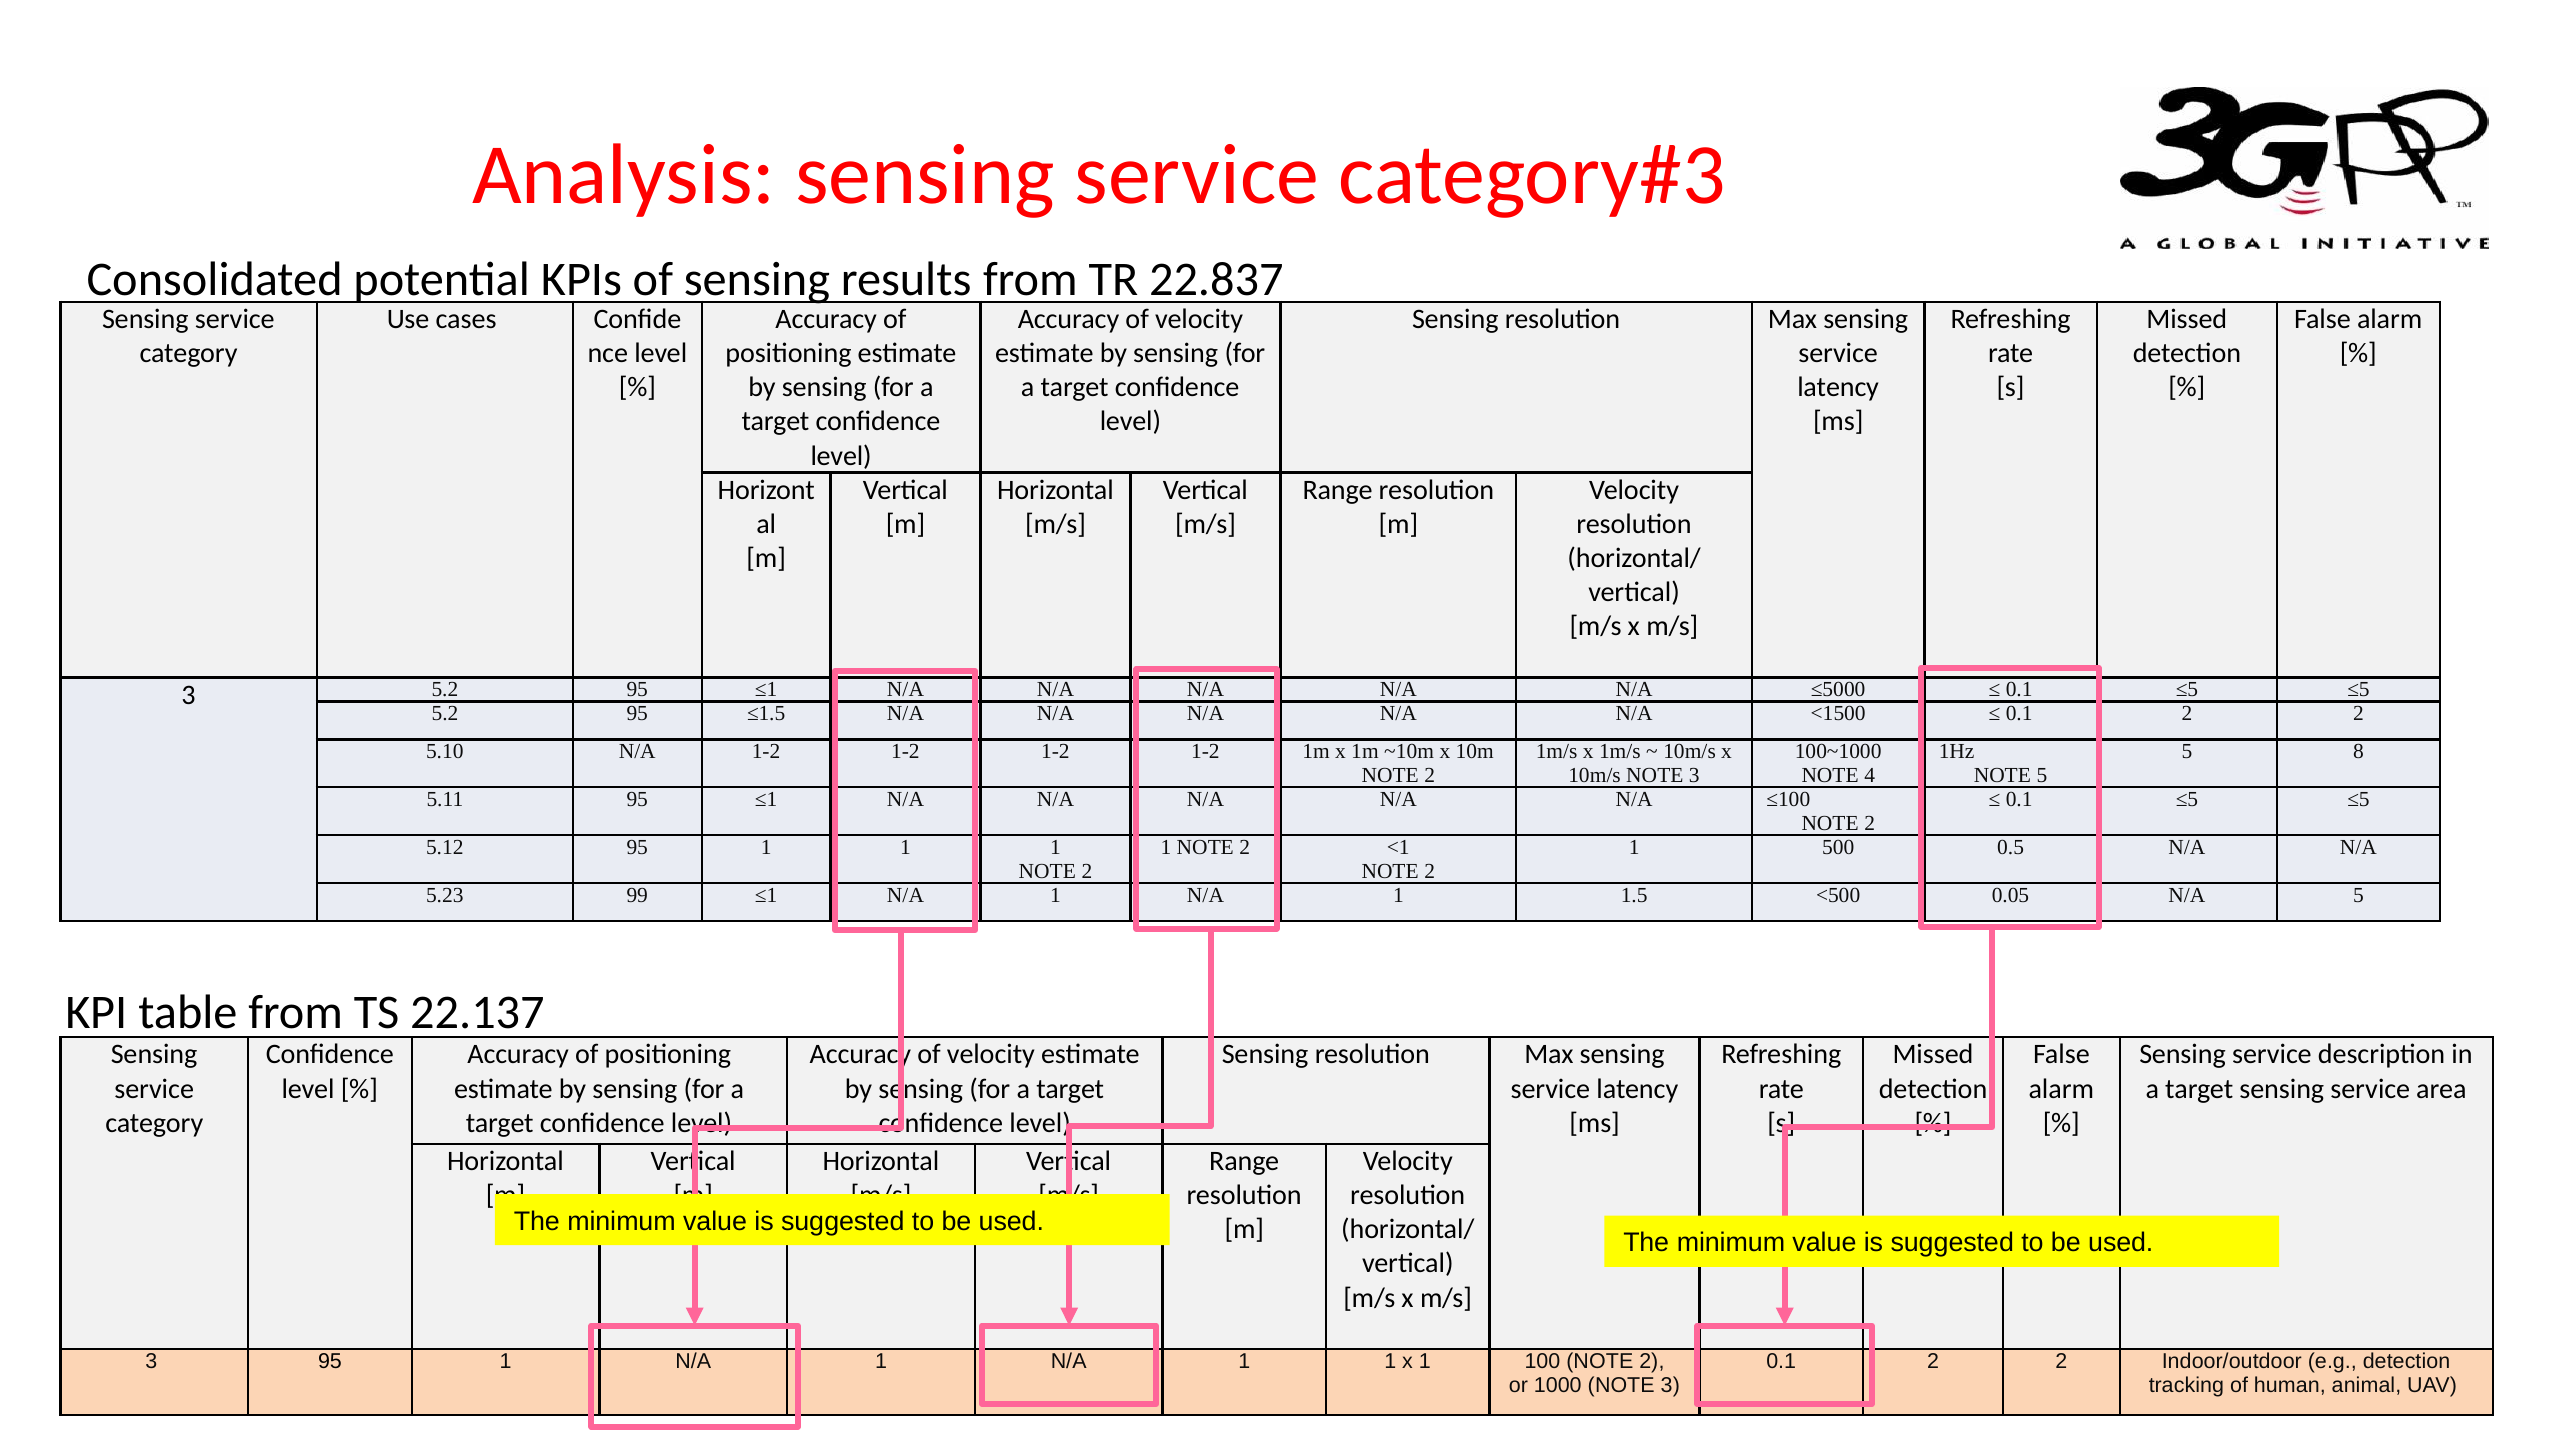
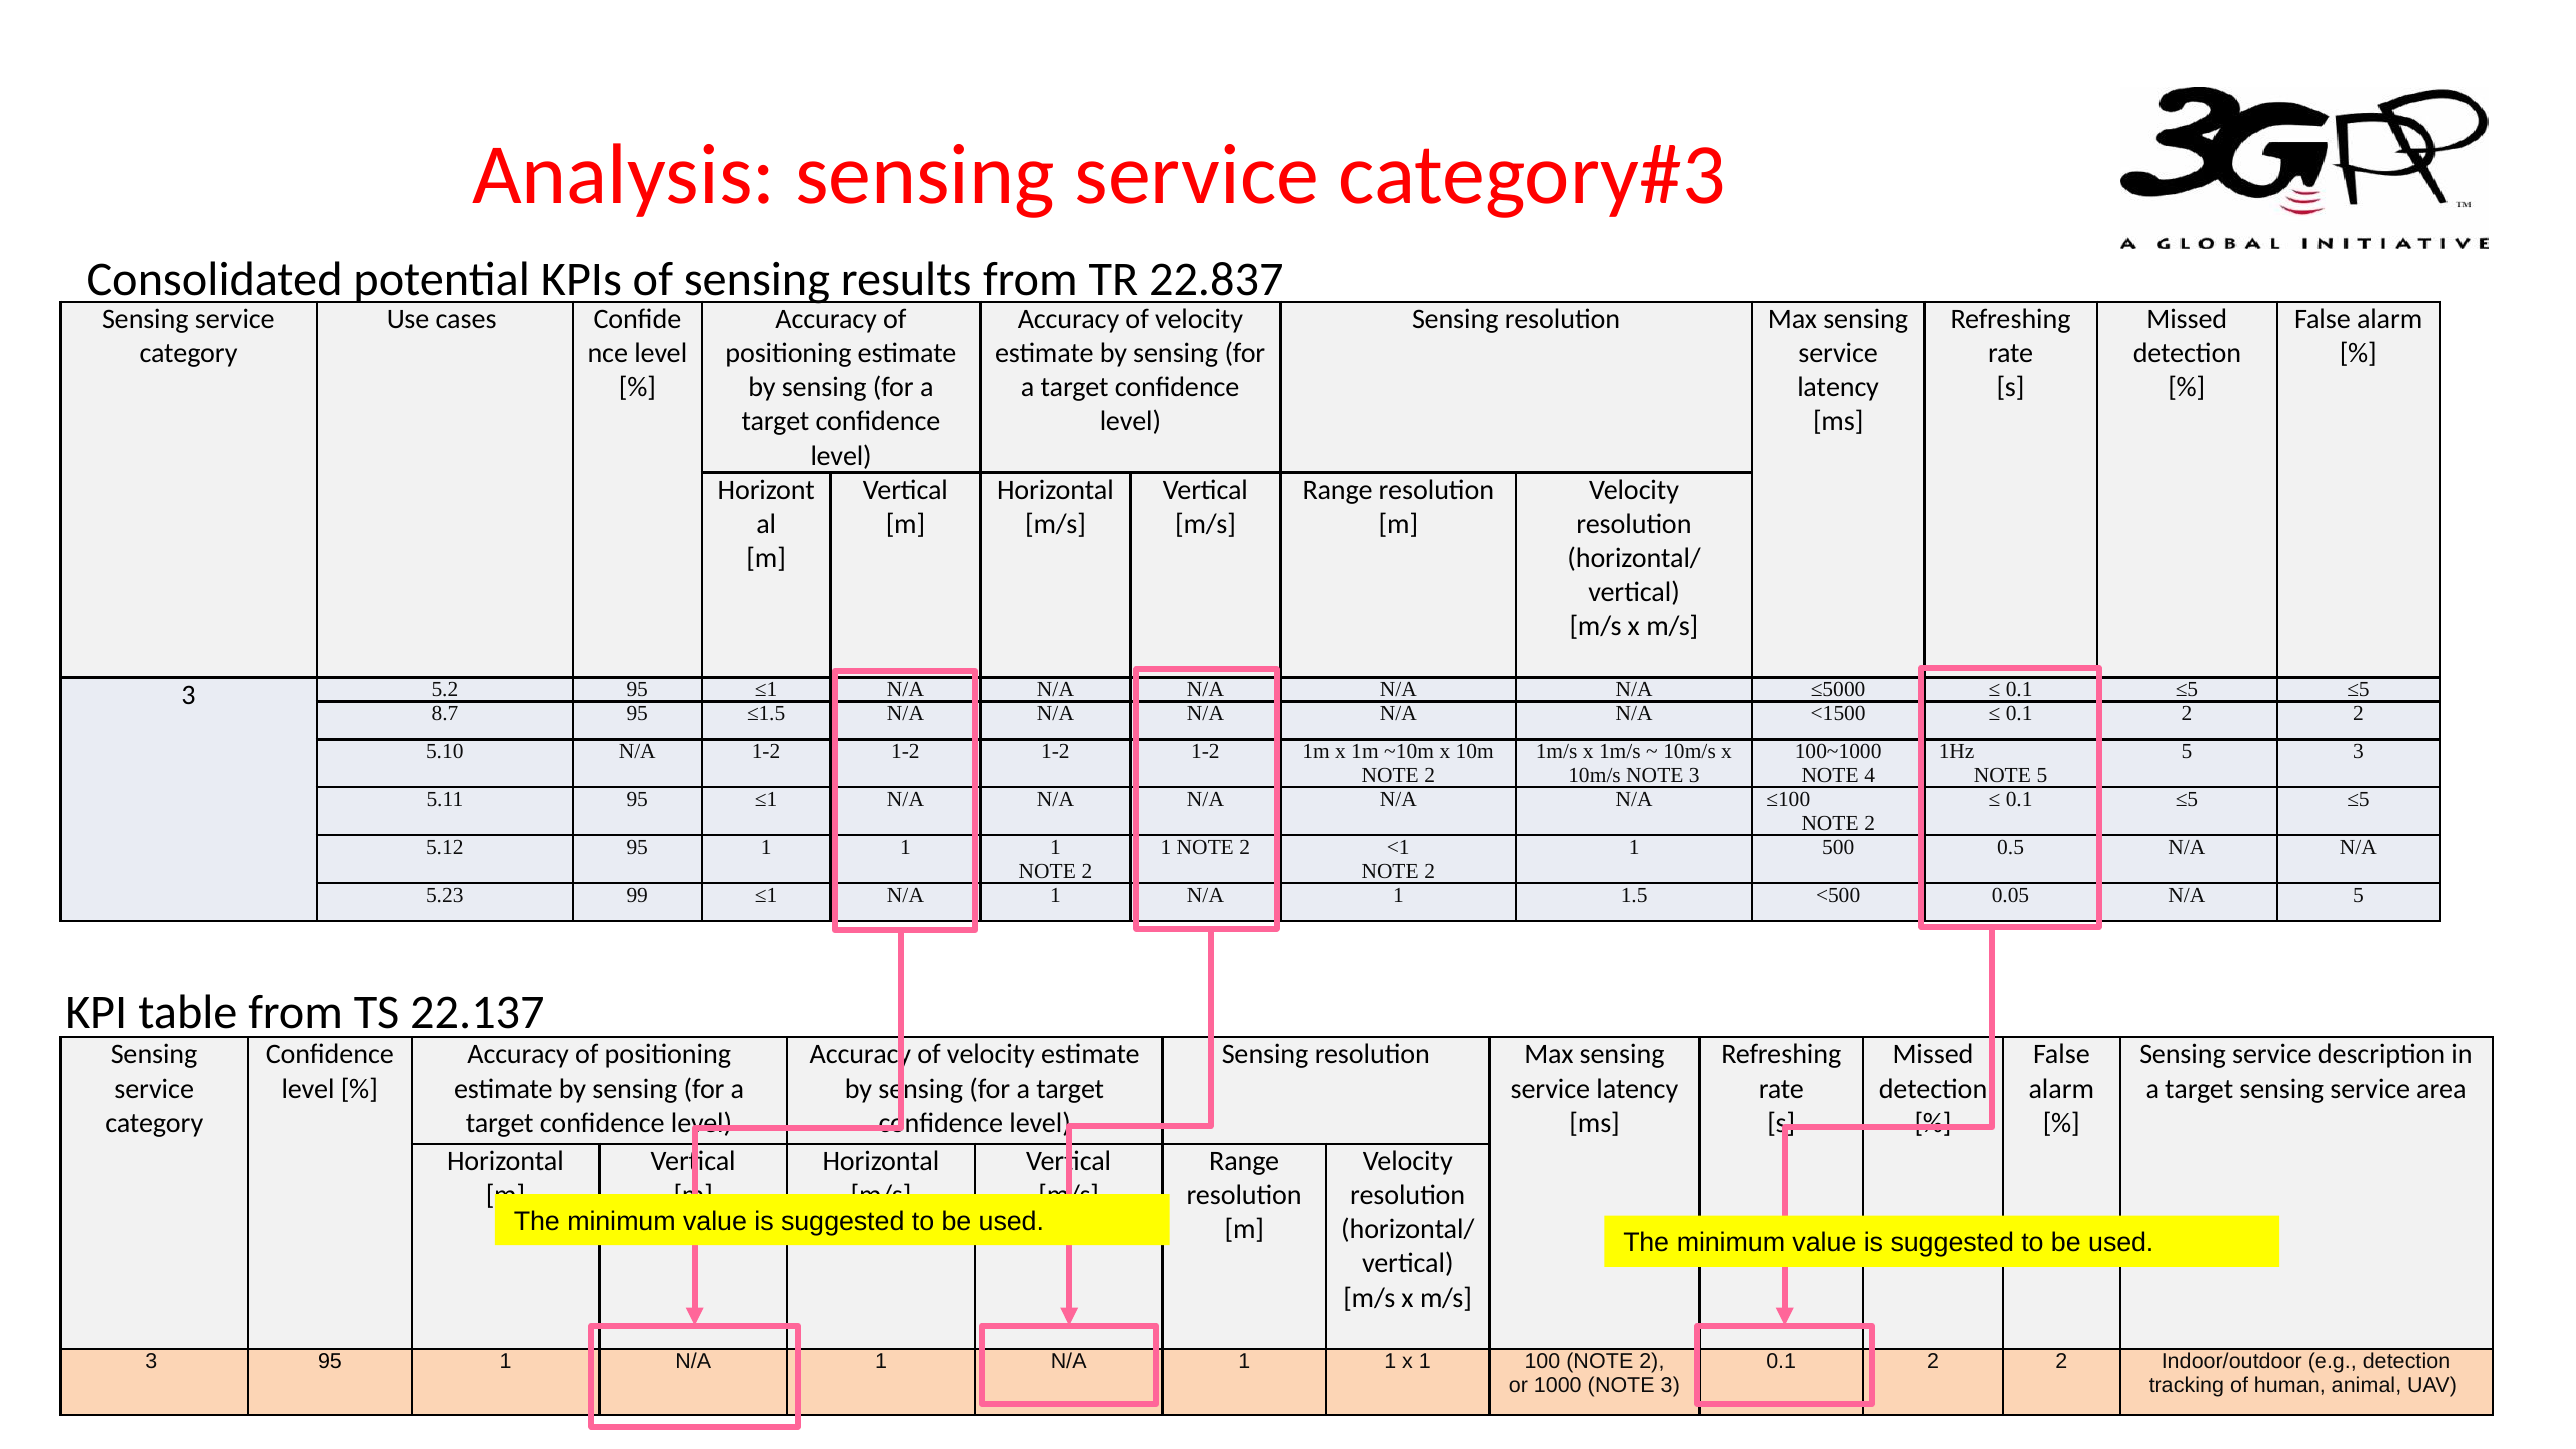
5.2: 5.2 -> 8.7 (445, 714)
5 8: 8 -> 3 (2358, 752)
